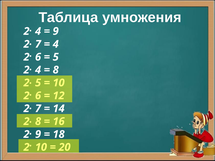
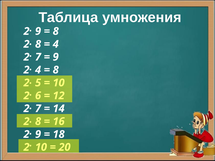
4: 4 -> 9 (38, 31)
9: 9 -> 8 (56, 31)
7: 7 -> 8 (38, 44)
6: 6 -> 7 (38, 57)
5: 5 -> 9 (56, 57)
